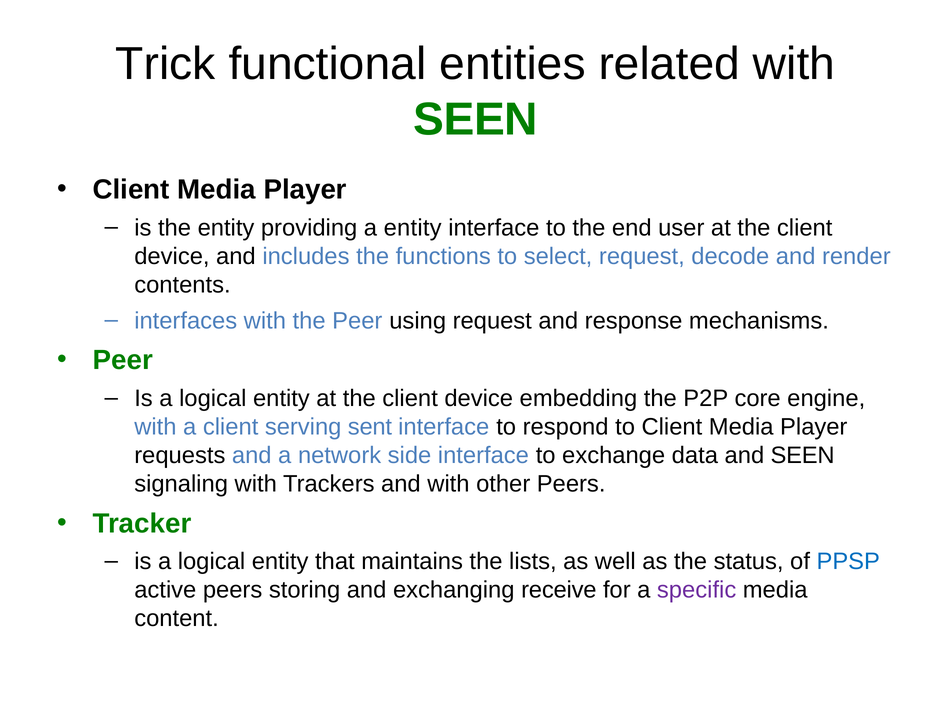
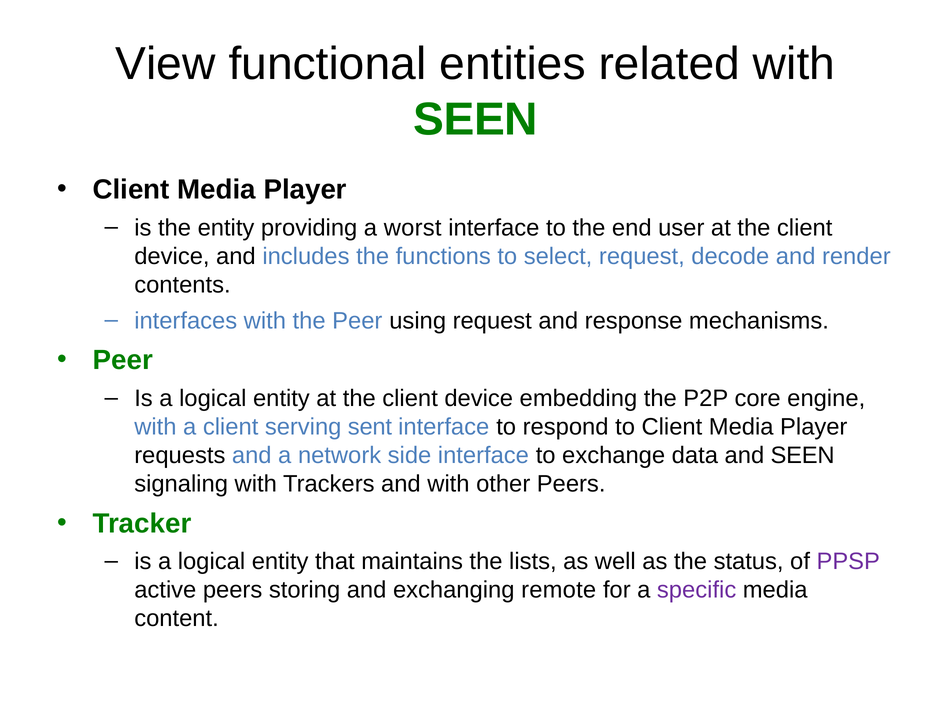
Trick: Trick -> View (165, 64)
a entity: entity -> worst (413, 228)
PPSP colour: blue -> purple (848, 562)
receive: receive -> remote (559, 590)
